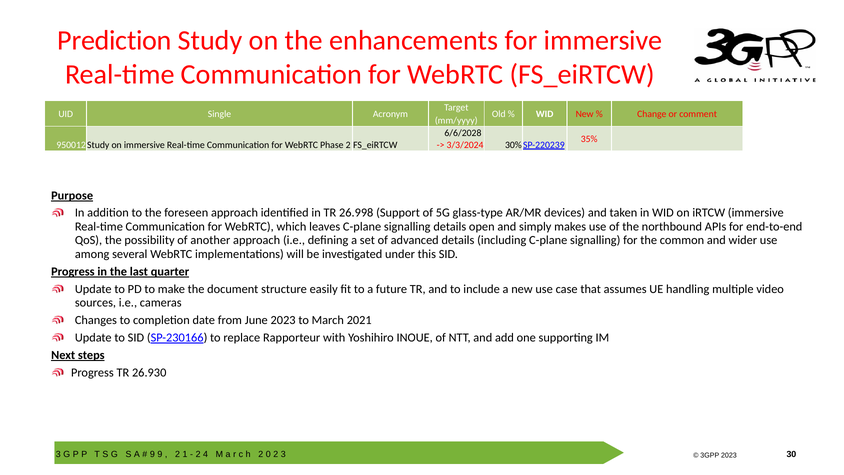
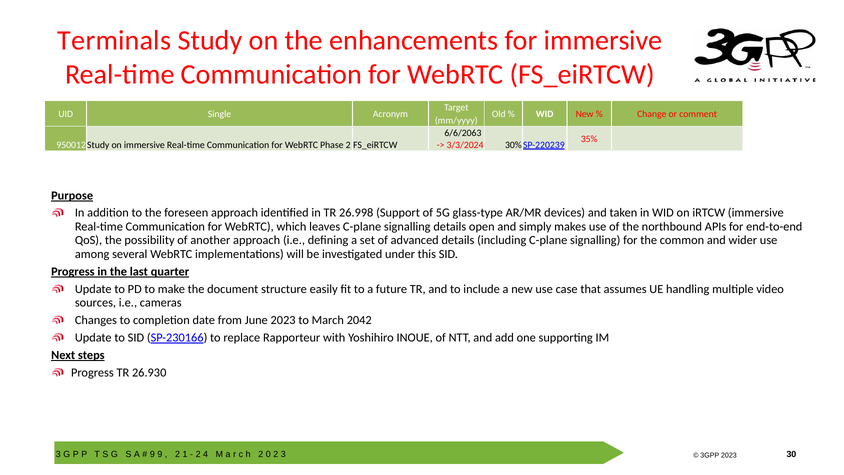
Prediction: Prediction -> Terminals (114, 40)
6/6/2028: 6/6/2028 -> 6/6/2063 (463, 133)
2021: 2021 -> 2042 (359, 320)
